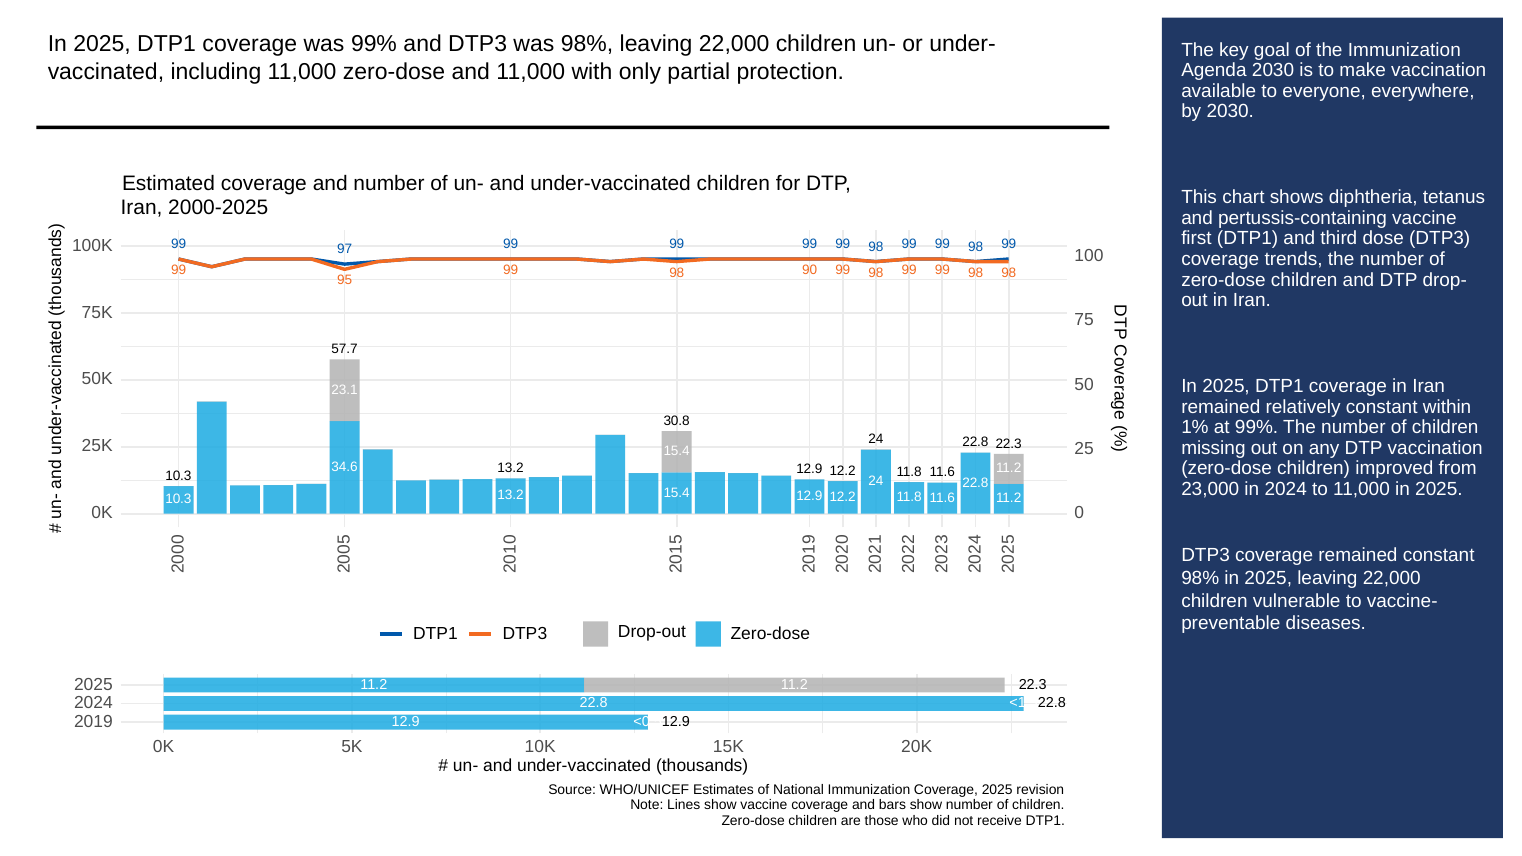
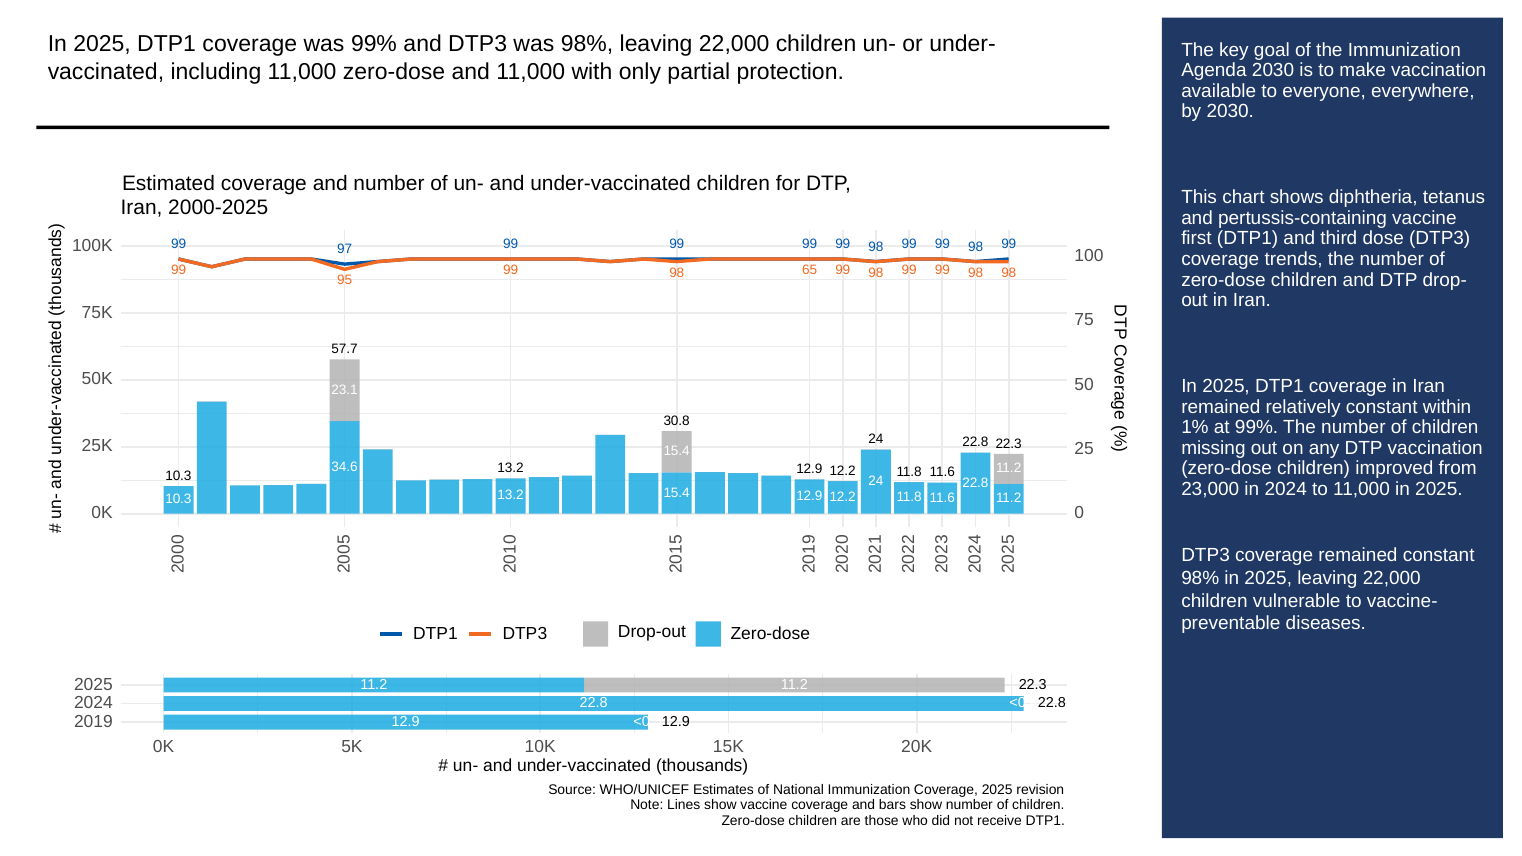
90: 90 -> 65 (810, 270)
<1.5: <1.5 -> <0.4 (1024, 703)
